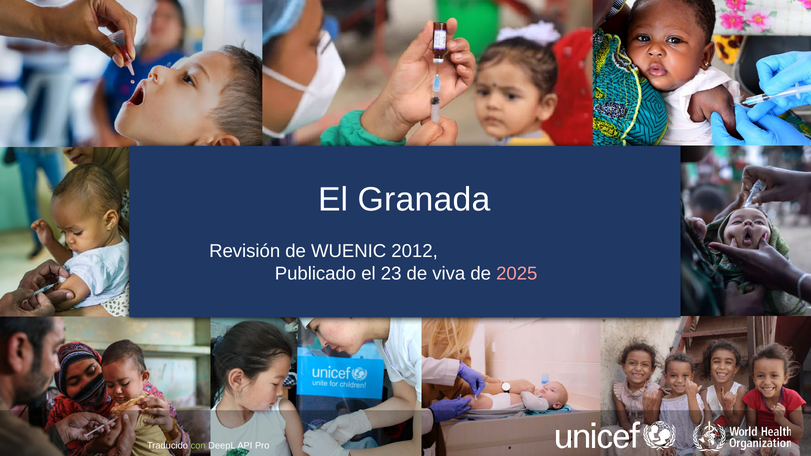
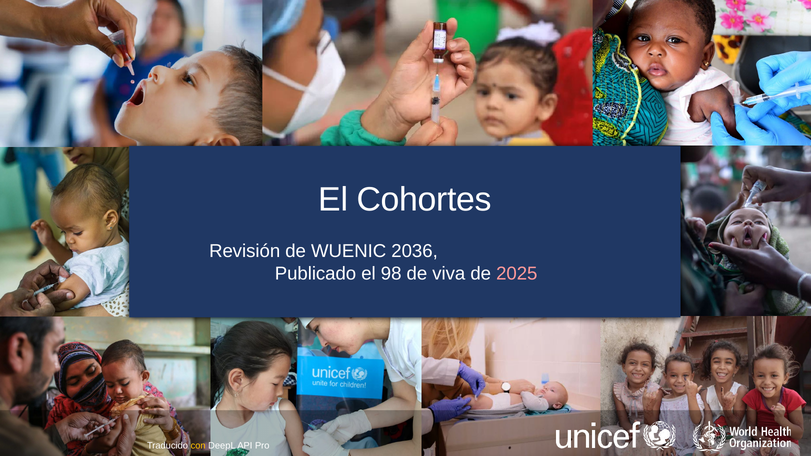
Granada: Granada -> Cohortes (424, 200)
2012: 2012 -> 2036 (415, 251)
23: 23 -> 98 (391, 274)
con colour: light green -> yellow (198, 446)
